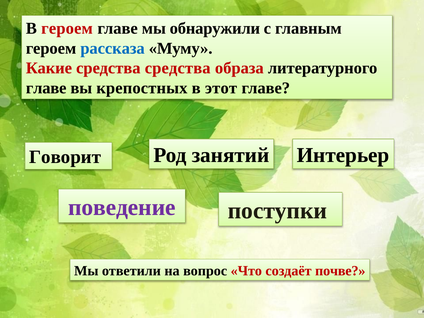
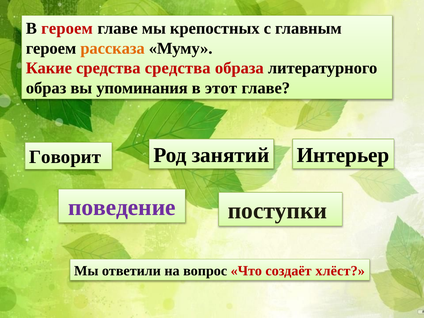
обнаружили: обнаружили -> крепостных (215, 29)
рассказа colour: blue -> orange (113, 48)
главе: главе -> образ (46, 88)
крепостных: крепостных -> упоминания (142, 88)
почве: почве -> хлёст (340, 271)
